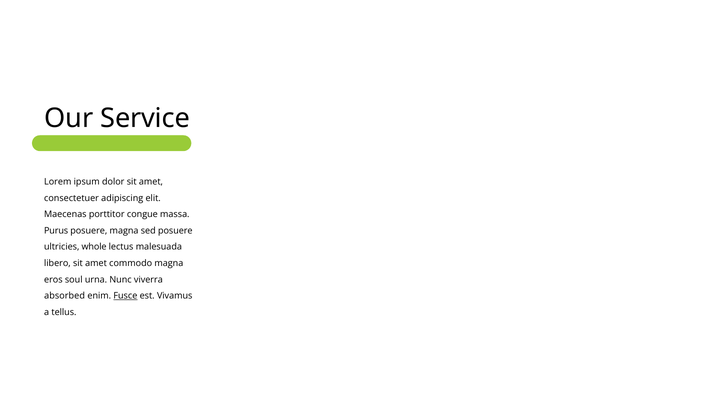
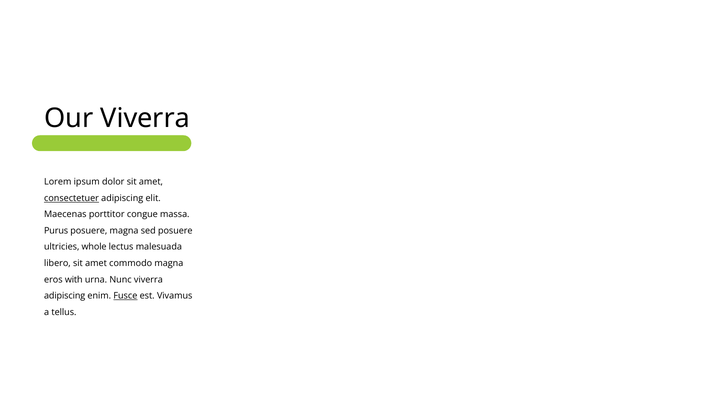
Our Service: Service -> Viverra (145, 118)
consectetuer underline: none -> present (72, 198)
soul: soul -> with (74, 280)
absorbed: absorbed -> adipiscing (65, 296)
